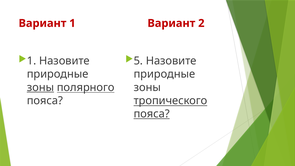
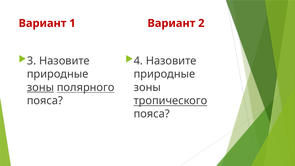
1: 1 -> 3 (32, 61)
5: 5 -> 4 (138, 61)
пояса underline: present -> none (152, 114)
